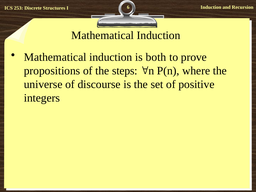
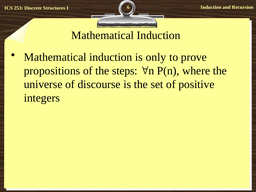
both: both -> only (156, 57)
